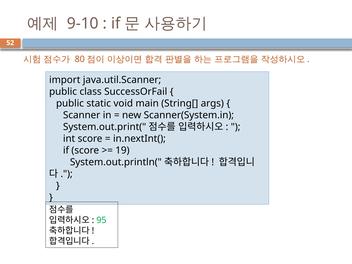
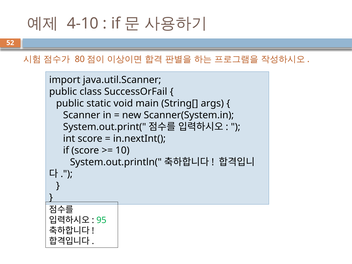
9-10: 9-10 -> 4-10 (83, 23)
19: 19 -> 10 (122, 150)
